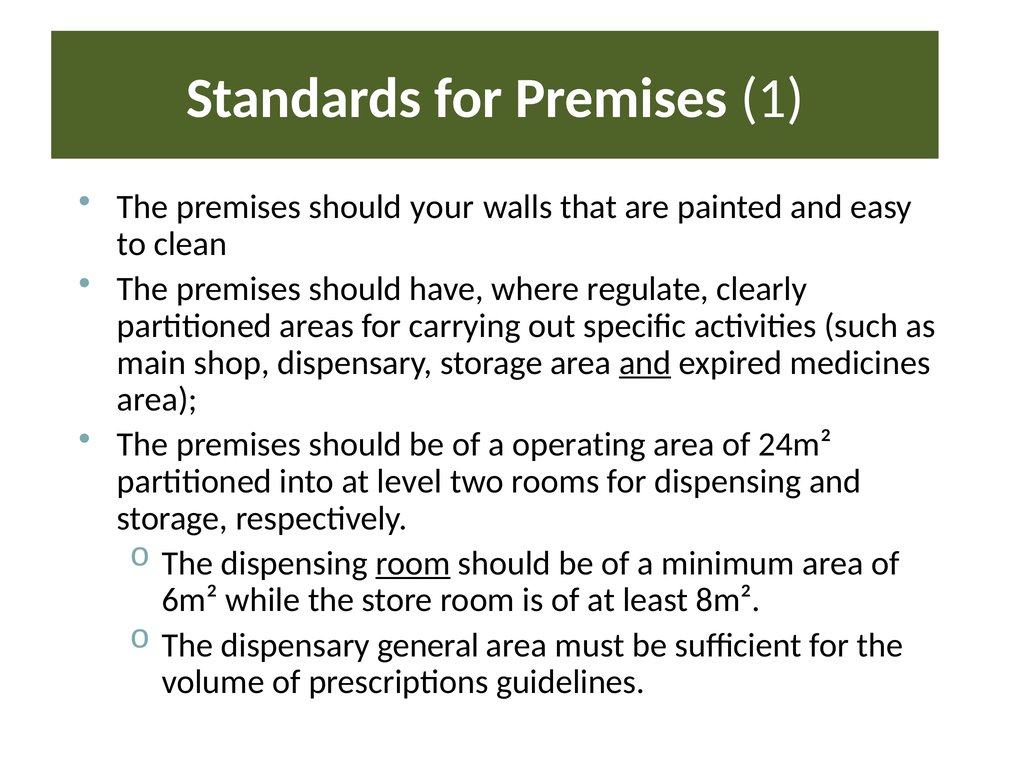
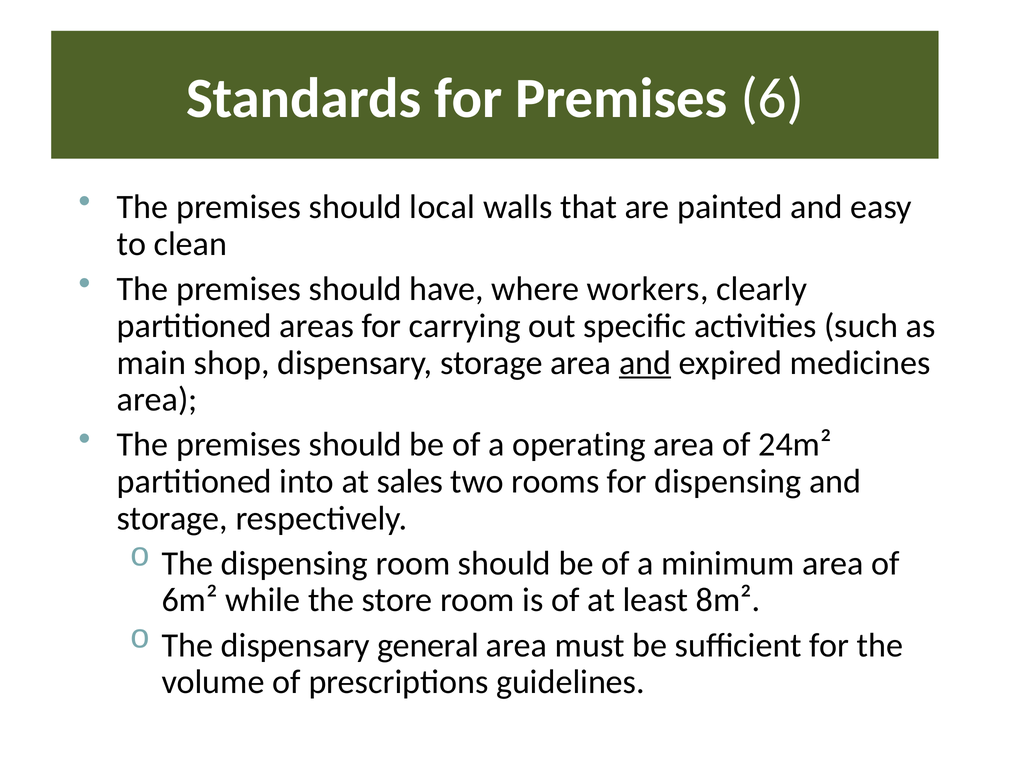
1: 1 -> 6 (772, 99)
your: your -> local (442, 207)
regulate: regulate -> workers (648, 289)
level: level -> sales (410, 482)
room underline: present -> none (413, 563)
